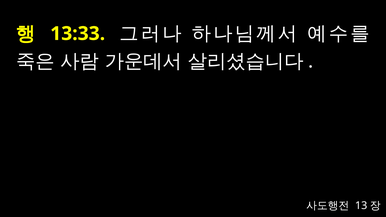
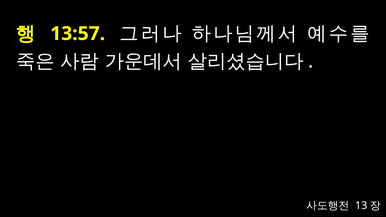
13:33: 13:33 -> 13:57 (78, 34)
